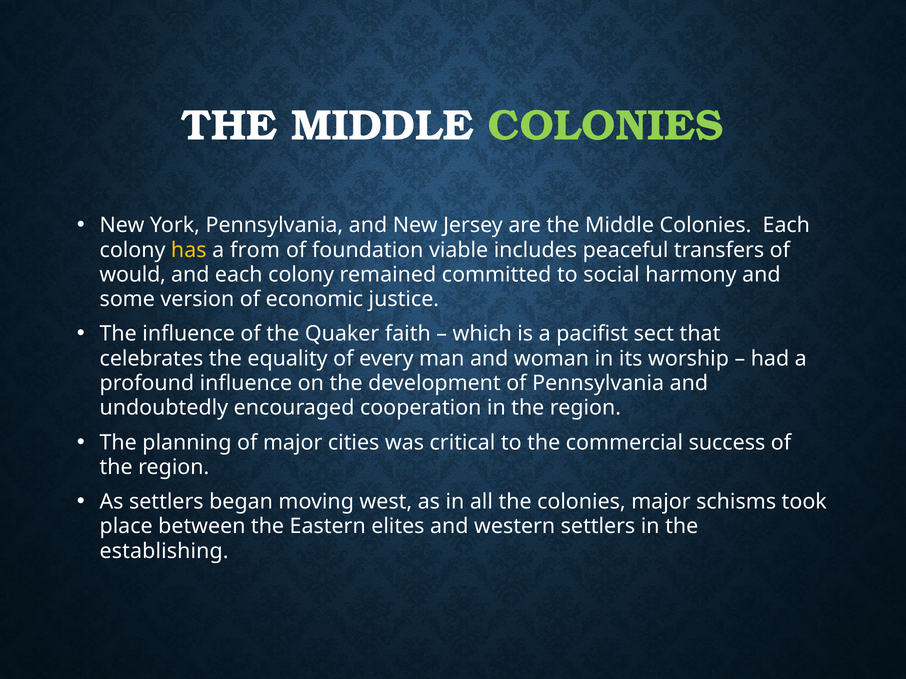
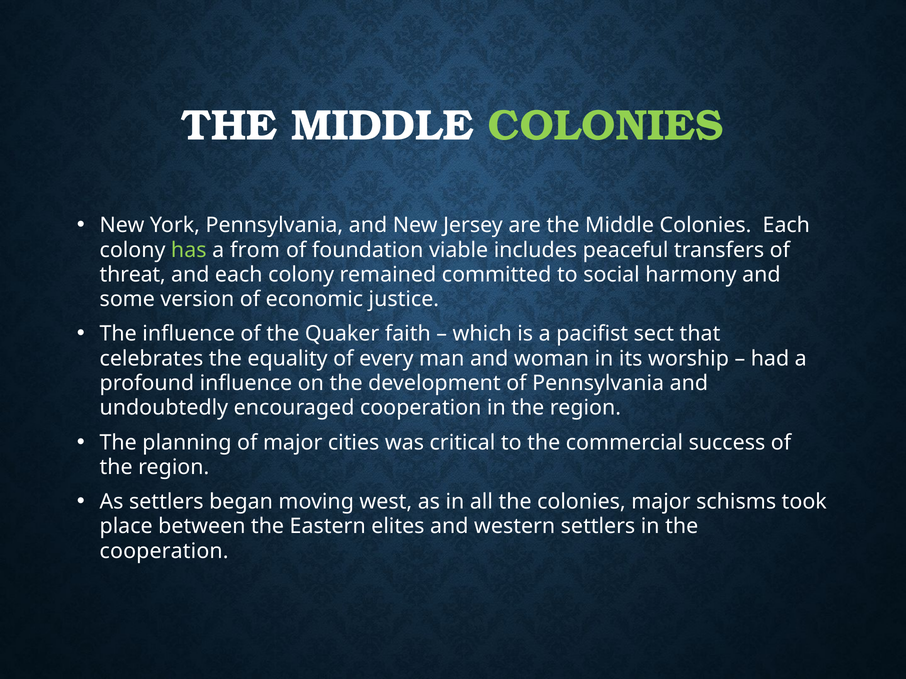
has colour: yellow -> light green (189, 250)
would: would -> threat (133, 275)
establishing: establishing -> cooperation (164, 551)
